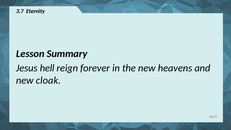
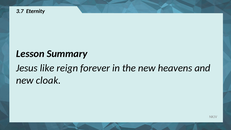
hell: hell -> like (47, 68)
